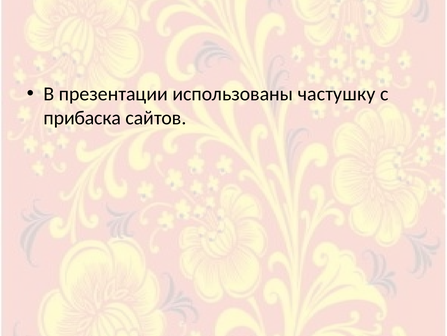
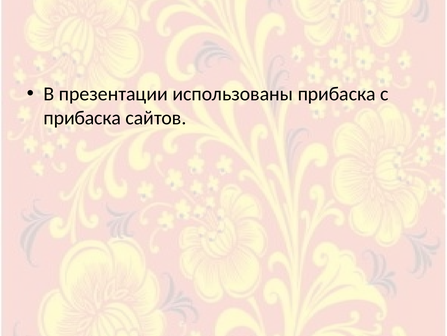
использованы частушку: частушку -> прибаска (337, 94)
